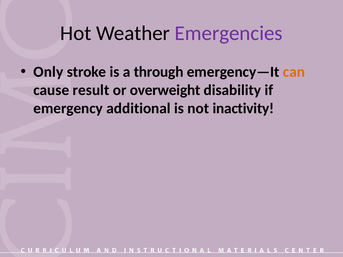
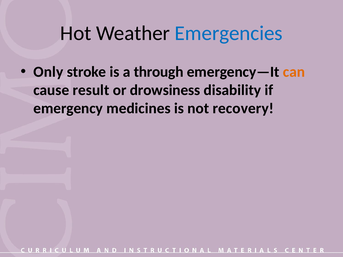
Emergencies colour: purple -> blue (229, 33)
overweight: overweight -> drowsiness (165, 90)
additional: additional -> medicines (139, 109)
inactivity: inactivity -> recovery (243, 109)
